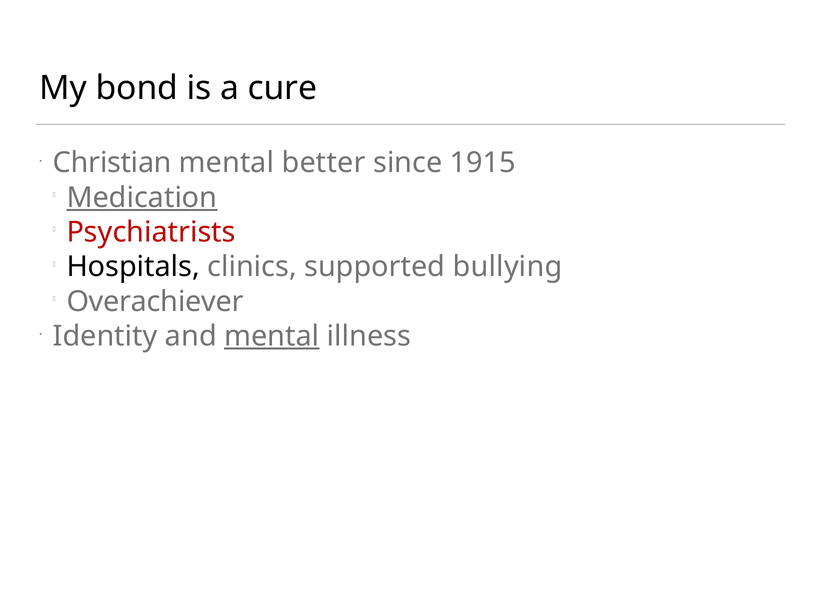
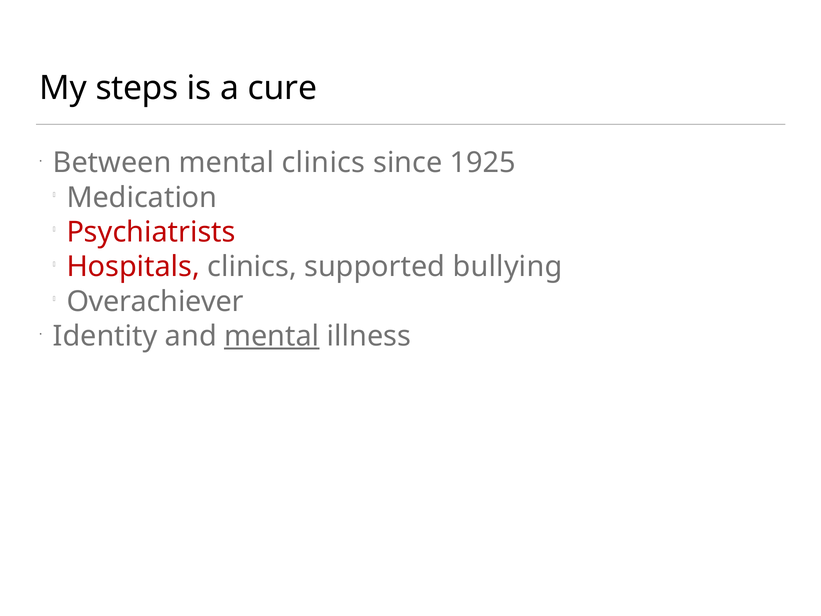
bond: bond -> steps (137, 88)
Christian: Christian -> Between (112, 163)
mental better: better -> clinics (324, 163)
1915: 1915 -> 1925 (483, 163)
Medication underline: present -> none (142, 197)
Hospitals colour: black -> red (133, 267)
